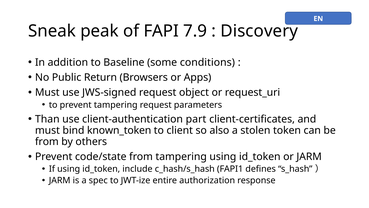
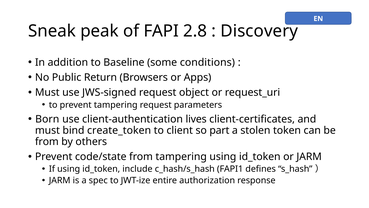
7.9: 7.9 -> 2.8 (195, 31)
Than: Than -> Born (47, 119)
part: part -> lives (196, 119)
known_token: known_token -> create_token (119, 130)
also: also -> part (219, 130)
